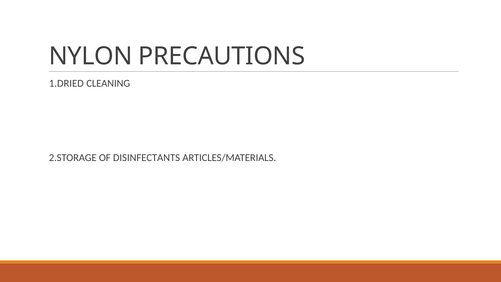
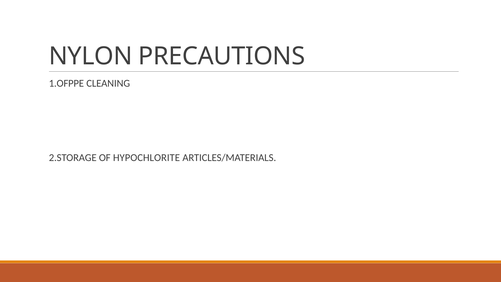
1.DRIED: 1.DRIED -> 1.OFPPE (66, 83)
DISINFECTANTS: DISINFECTANTS -> HYPOCHLORITE (146, 158)
